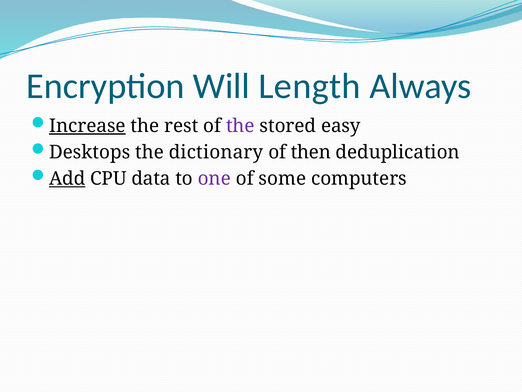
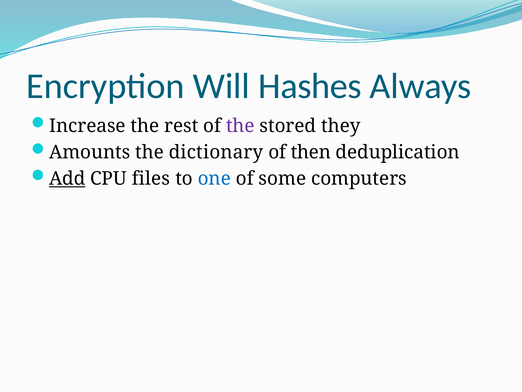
Length: Length -> Hashes (310, 86)
Increase underline: present -> none (87, 126)
easy: easy -> they (341, 126)
Desktops: Desktops -> Amounts (90, 152)
data: data -> files (151, 178)
one colour: purple -> blue (214, 178)
